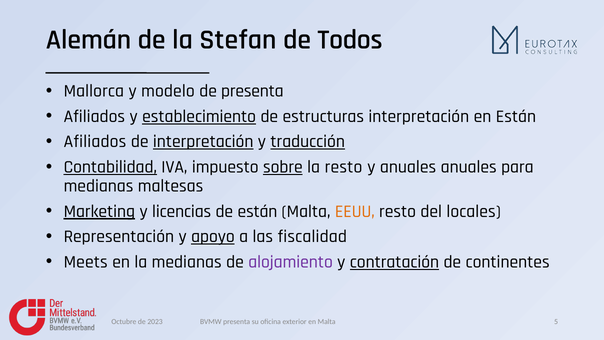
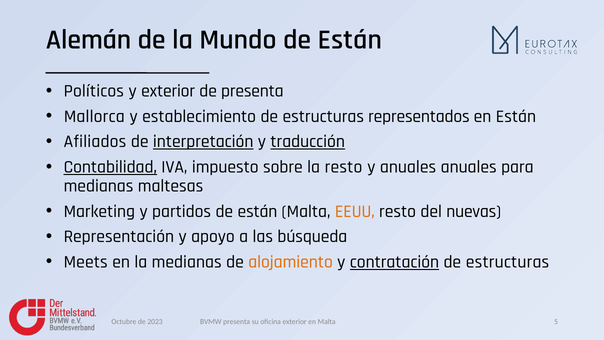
Stefan: Stefan -> Mundo (238, 40)
Todos: Todos -> Están (350, 40)
Mallorca: Mallorca -> Políticos (94, 91)
y modelo: modelo -> exterior (168, 91)
Afiliados: Afiliados -> Mallorca (94, 116)
establecimiento underline: present -> none (199, 116)
estructuras interpretación: interpretación -> representados (419, 116)
sobre underline: present -> none (283, 167)
Marketing underline: present -> none (99, 211)
licencias: licencias -> partidos (182, 211)
locales: locales -> nuevas (474, 211)
apoyo underline: present -> none (213, 236)
fiscalidad: fiscalidad -> búsqueda (312, 236)
alojamiento colour: purple -> orange (291, 262)
continentes: continentes -> estructuras (508, 262)
